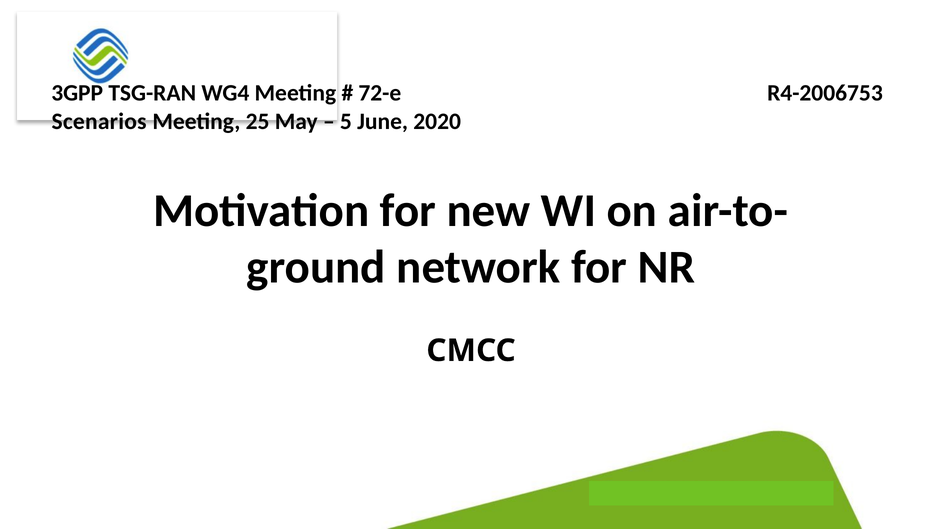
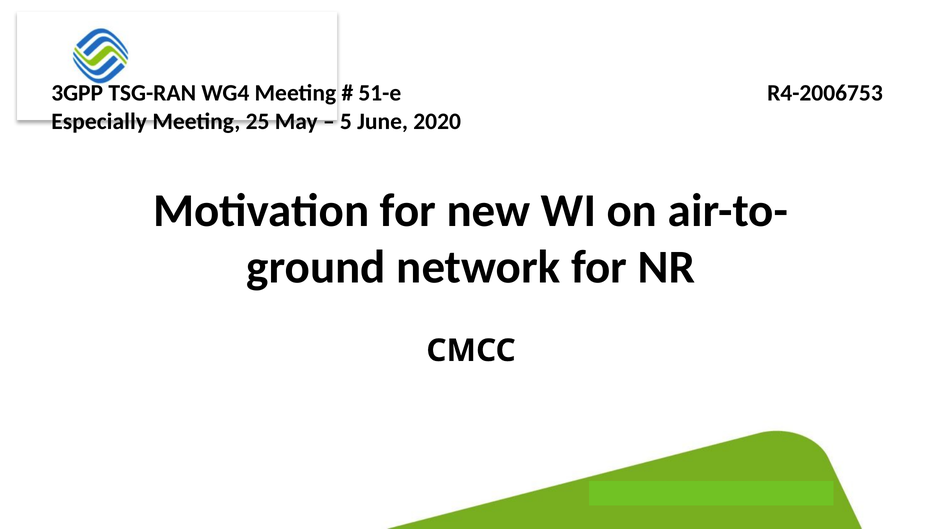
72-e: 72-e -> 51-e (380, 93)
Scenarios: Scenarios -> Especially (99, 121)
